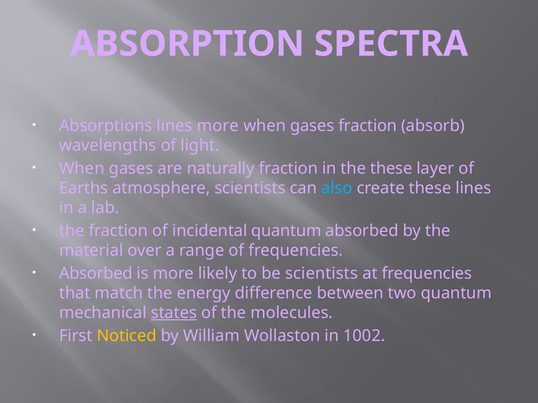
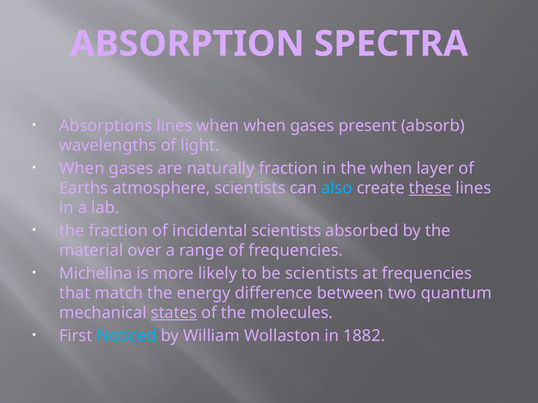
lines more: more -> when (218, 126)
gases fraction: fraction -> present (368, 126)
the these: these -> when (391, 169)
these underline: none -> present (430, 188)
incidental quantum: quantum -> scientists (286, 231)
Absorbed: Absorbed -> Michelina (96, 274)
Noticed colour: yellow -> light blue (127, 336)
1002: 1002 -> 1882 (364, 336)
